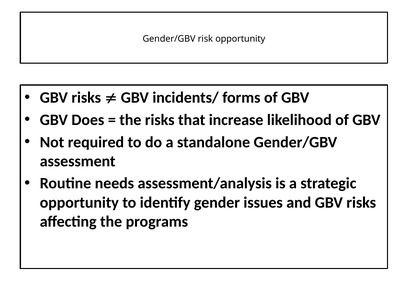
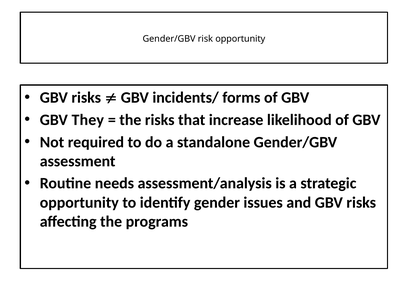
Does: Does -> They (88, 120)
